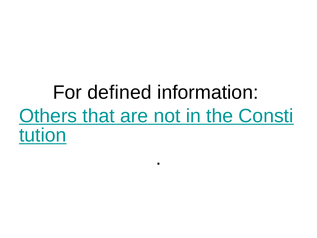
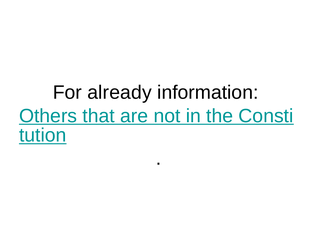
defined: defined -> already (119, 93)
